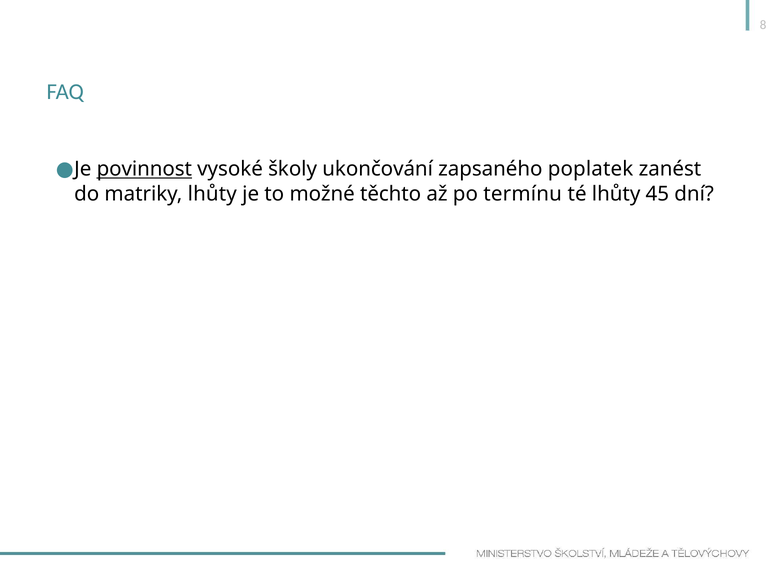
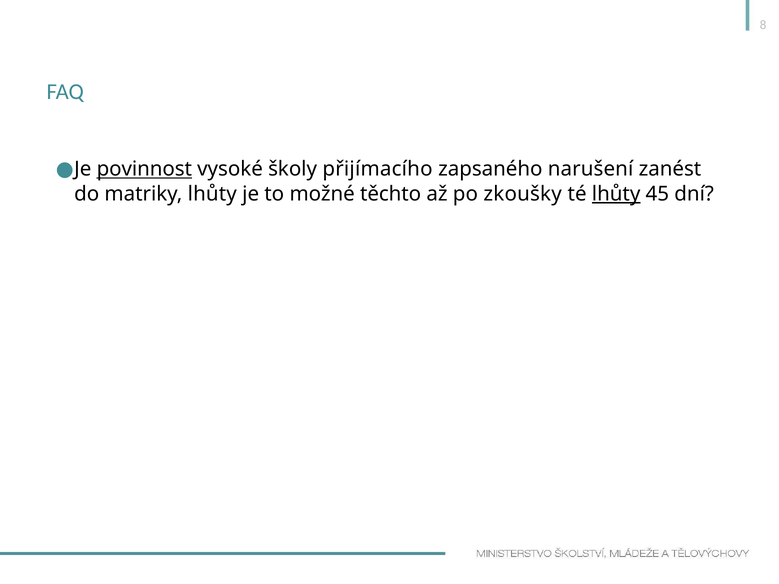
ukončování: ukončování -> přijímacího (378, 169)
poplatek: poplatek -> narušení (591, 169)
termínu: termínu -> zkoušky (523, 194)
lhůty underline: none -> present (616, 194)
